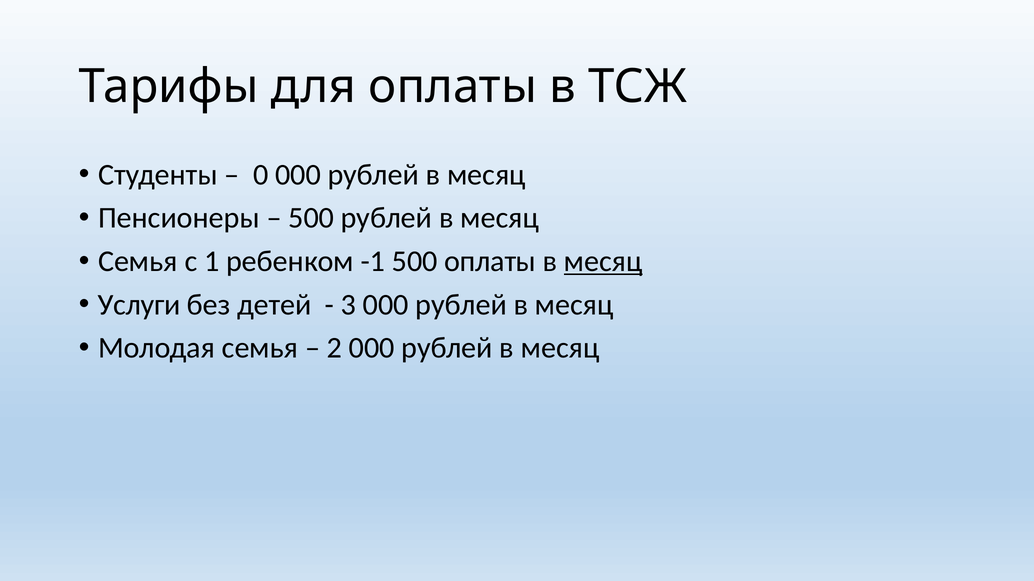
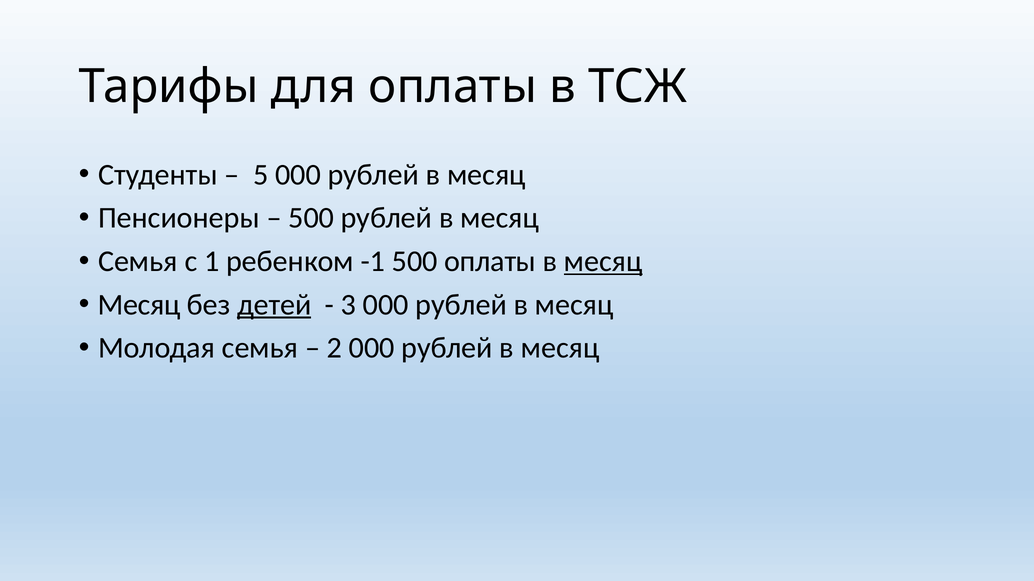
0: 0 -> 5 (261, 175)
Услуги: Услуги -> Месяц (139, 305)
детей underline: none -> present (274, 305)
